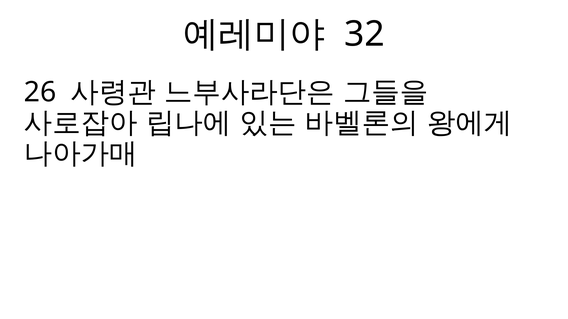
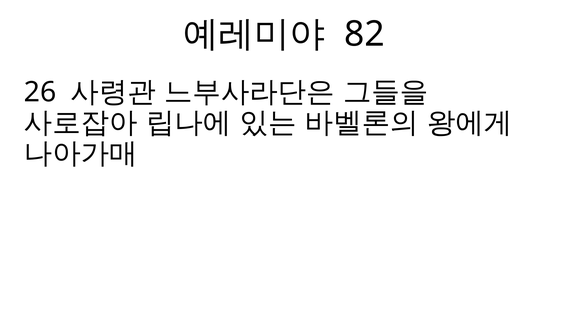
32: 32 -> 82 (365, 34)
